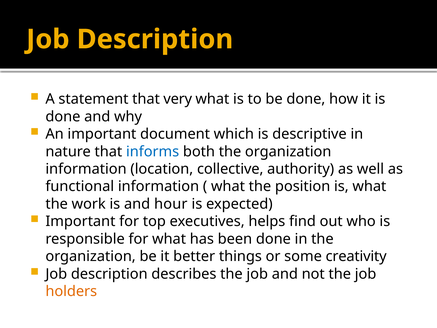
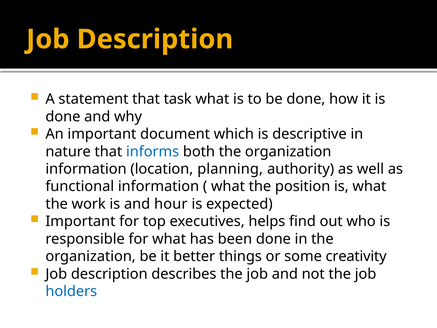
very: very -> task (178, 99)
collective: collective -> planning (230, 169)
holders colour: orange -> blue (71, 291)
